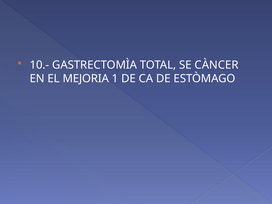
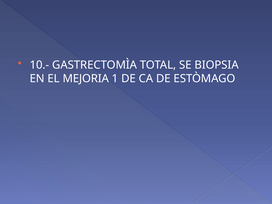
CÀNCER: CÀNCER -> BIOPSIA (217, 65)
